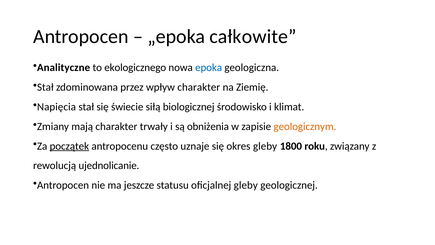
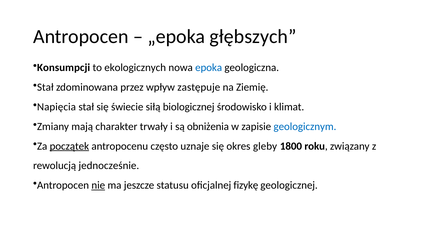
całkowite: całkowite -> głębszych (253, 37)
Analityczne: Analityczne -> Konsumpcji (64, 68)
ekologicznego: ekologicznego -> ekologicznych (135, 68)
wpływ charakter: charakter -> zastępuje (199, 87)
geologicznym colour: orange -> blue (305, 126)
ujednolicanie: ujednolicanie -> jednocześnie (109, 166)
nie underline: none -> present (98, 185)
oficjalnej gleby: gleby -> fizykę (246, 185)
